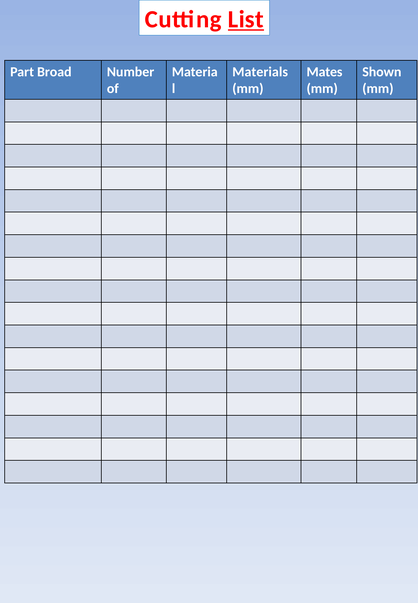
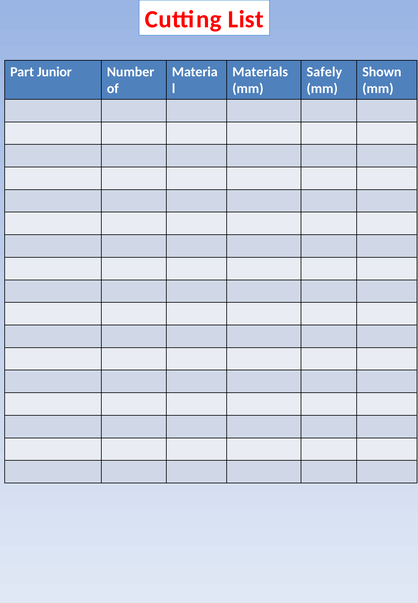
List underline: present -> none (246, 19)
Broad: Broad -> Junior (54, 72)
Mates: Mates -> Safely (324, 72)
